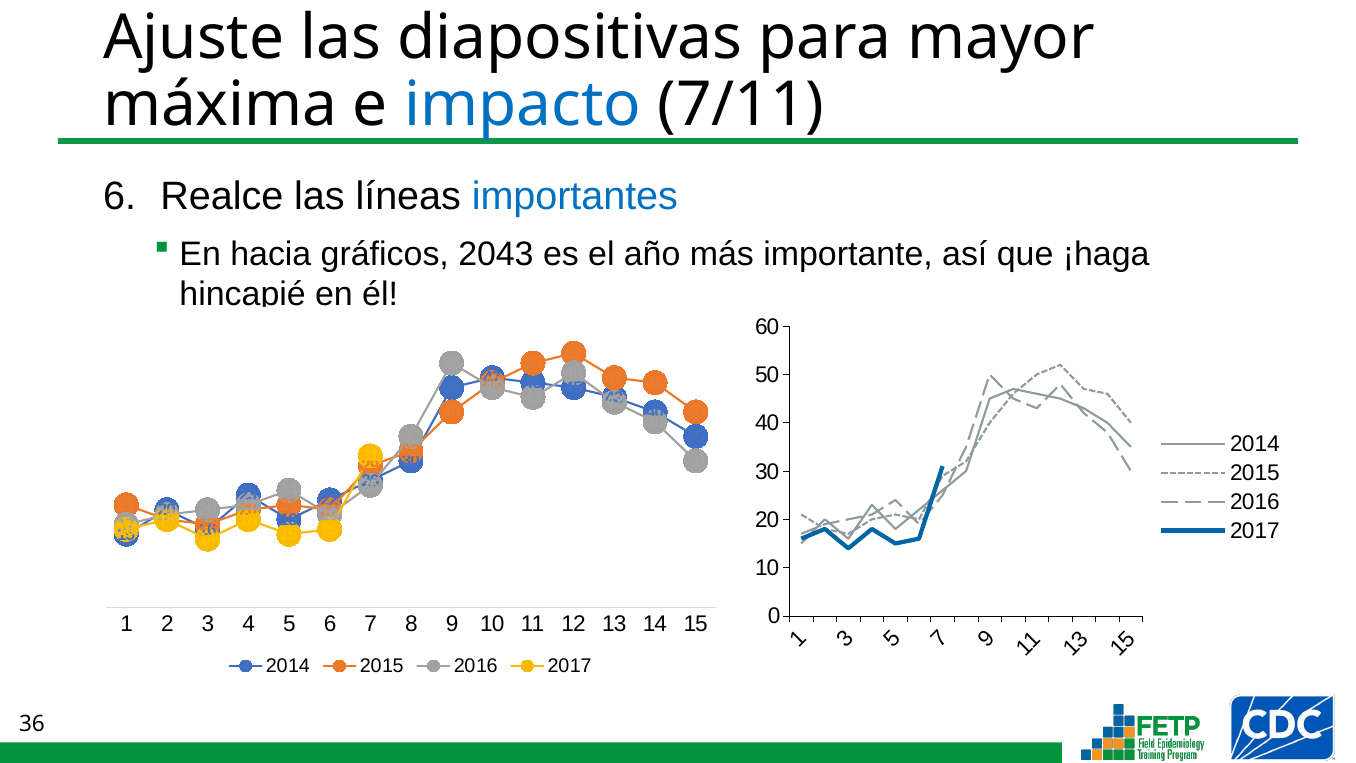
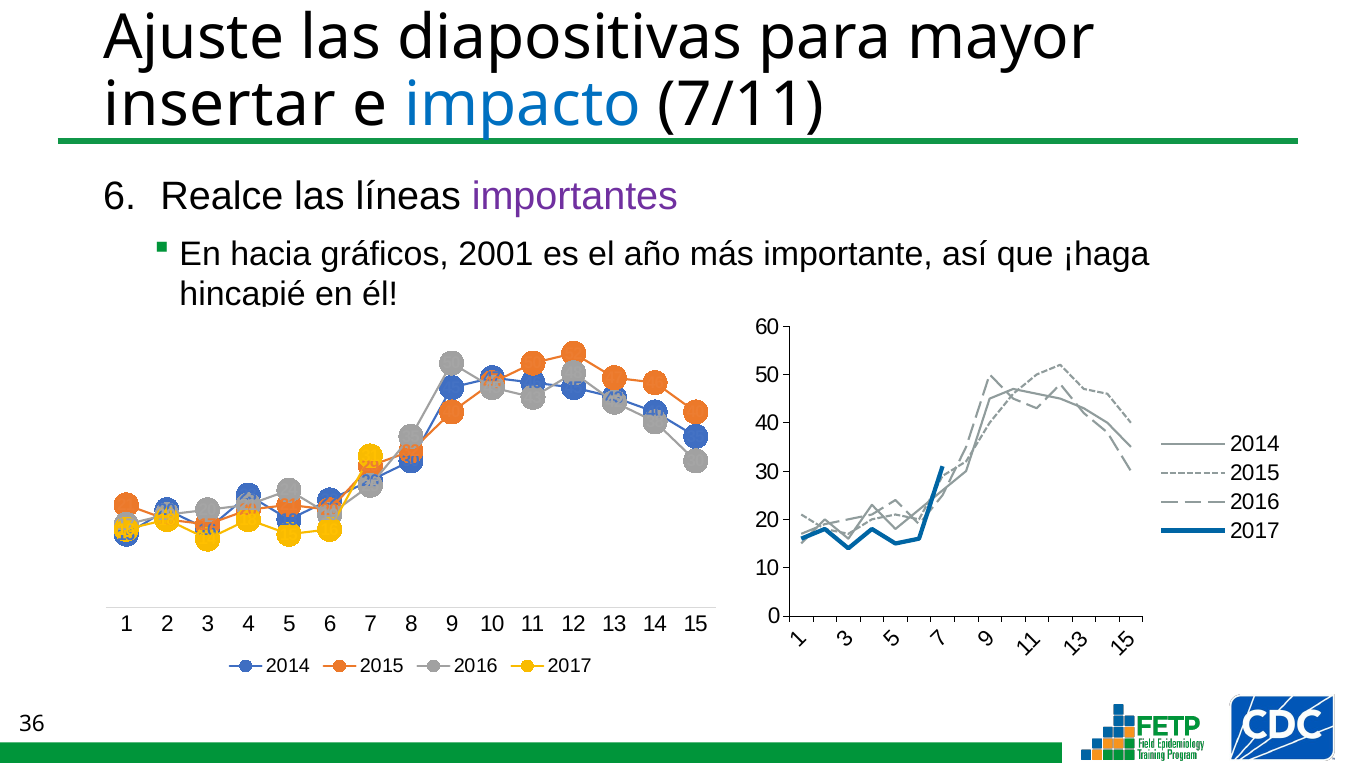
máxima: máxima -> insertar (220, 105)
importantes colour: blue -> purple (575, 196)
2043: 2043 -> 2001 (496, 254)
